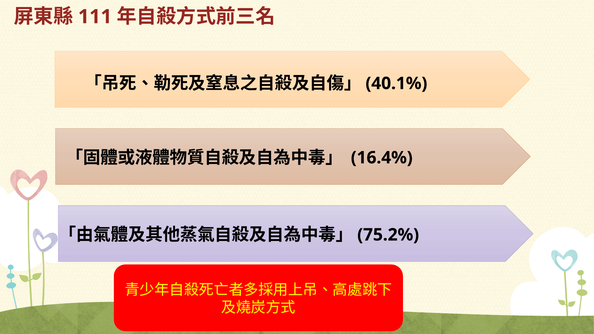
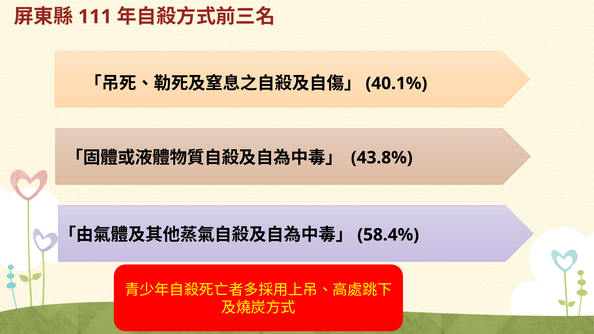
16.4%: 16.4% -> 43.8% (382, 158)
75.2%: 75.2% -> 58.4% (388, 235)
